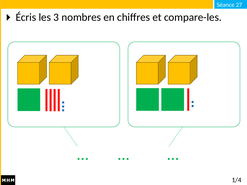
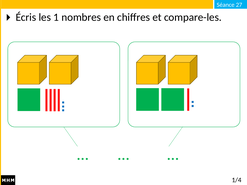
3: 3 -> 1 (56, 17)
